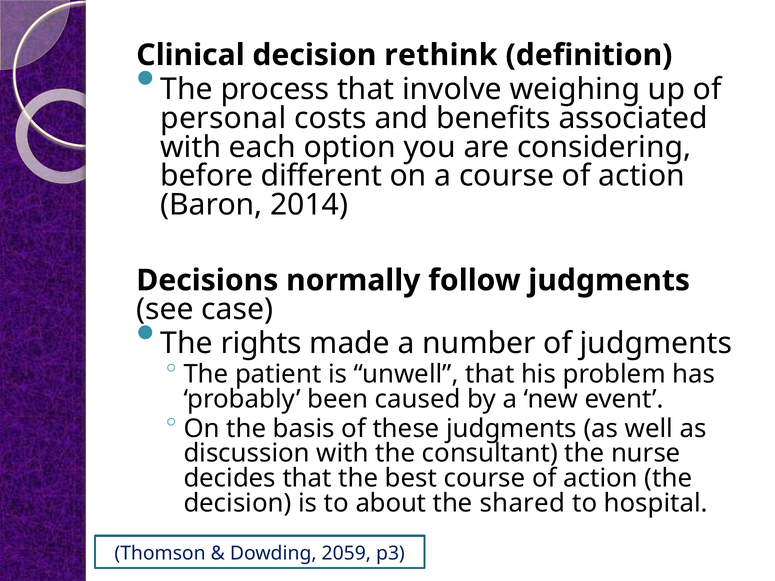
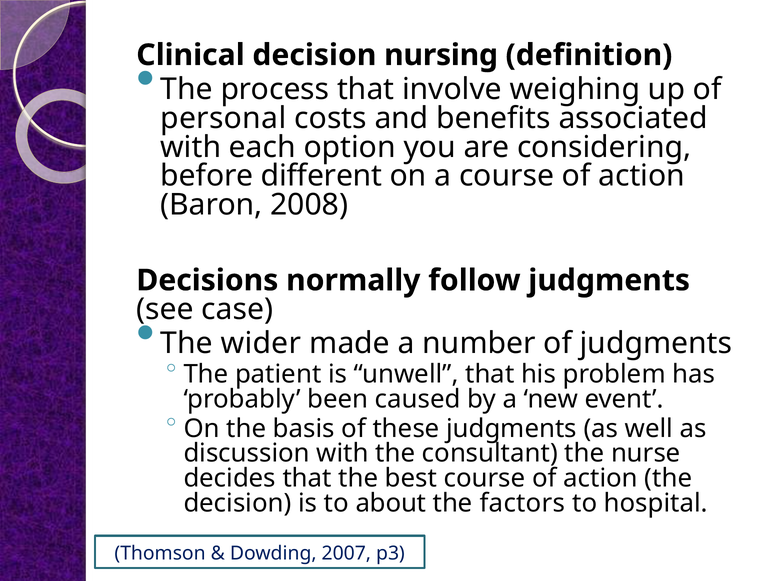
rethink: rethink -> nursing (441, 55)
2014: 2014 -> 2008 (309, 205)
rights: rights -> wider (261, 344)
shared: shared -> factors (522, 503)
2059: 2059 -> 2007 (346, 553)
